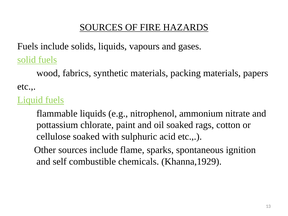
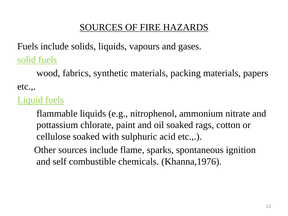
Khanna,1929: Khanna,1929 -> Khanna,1976 (191, 161)
